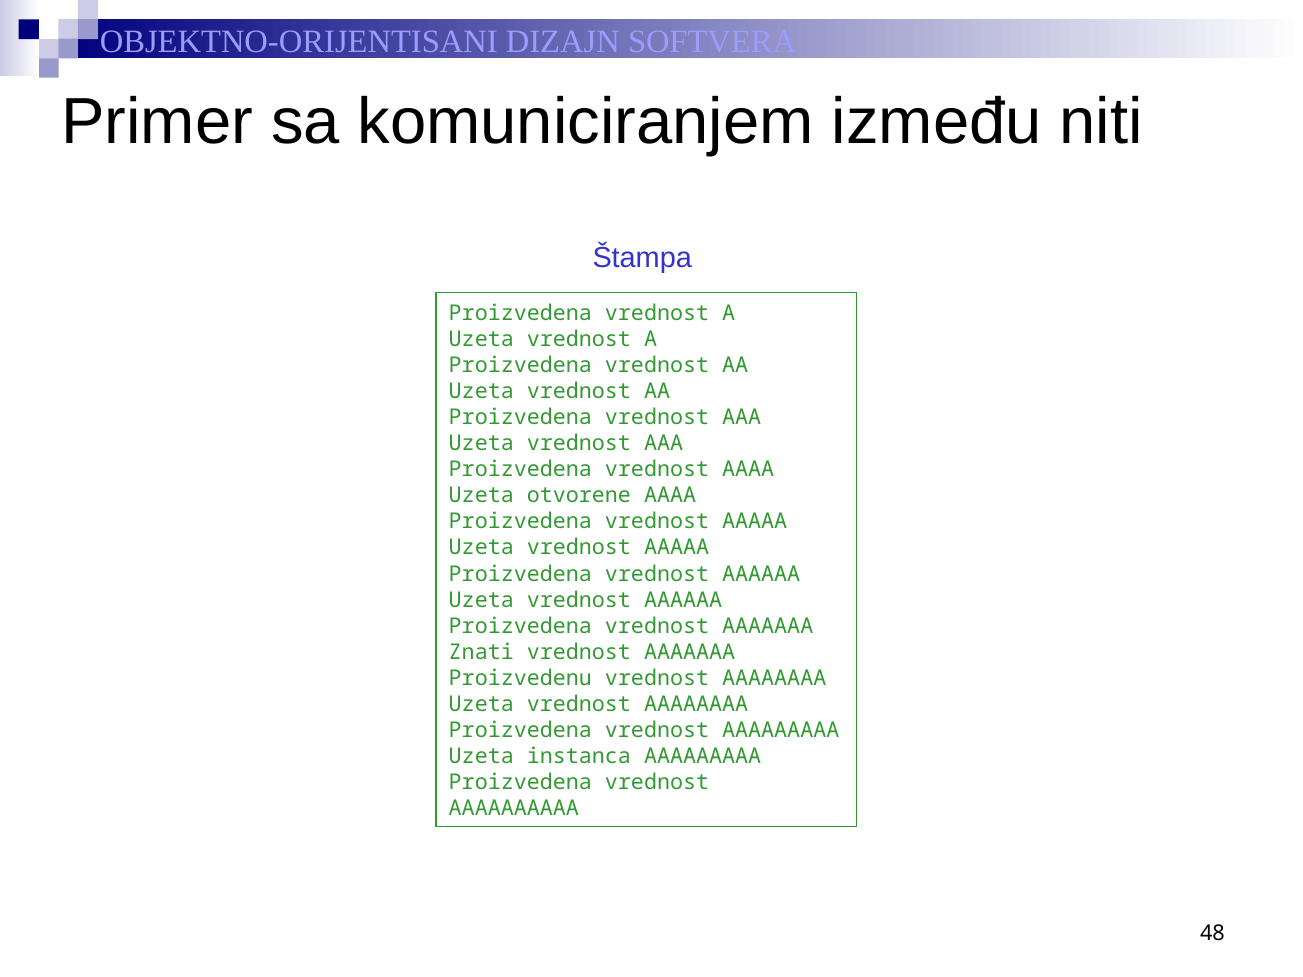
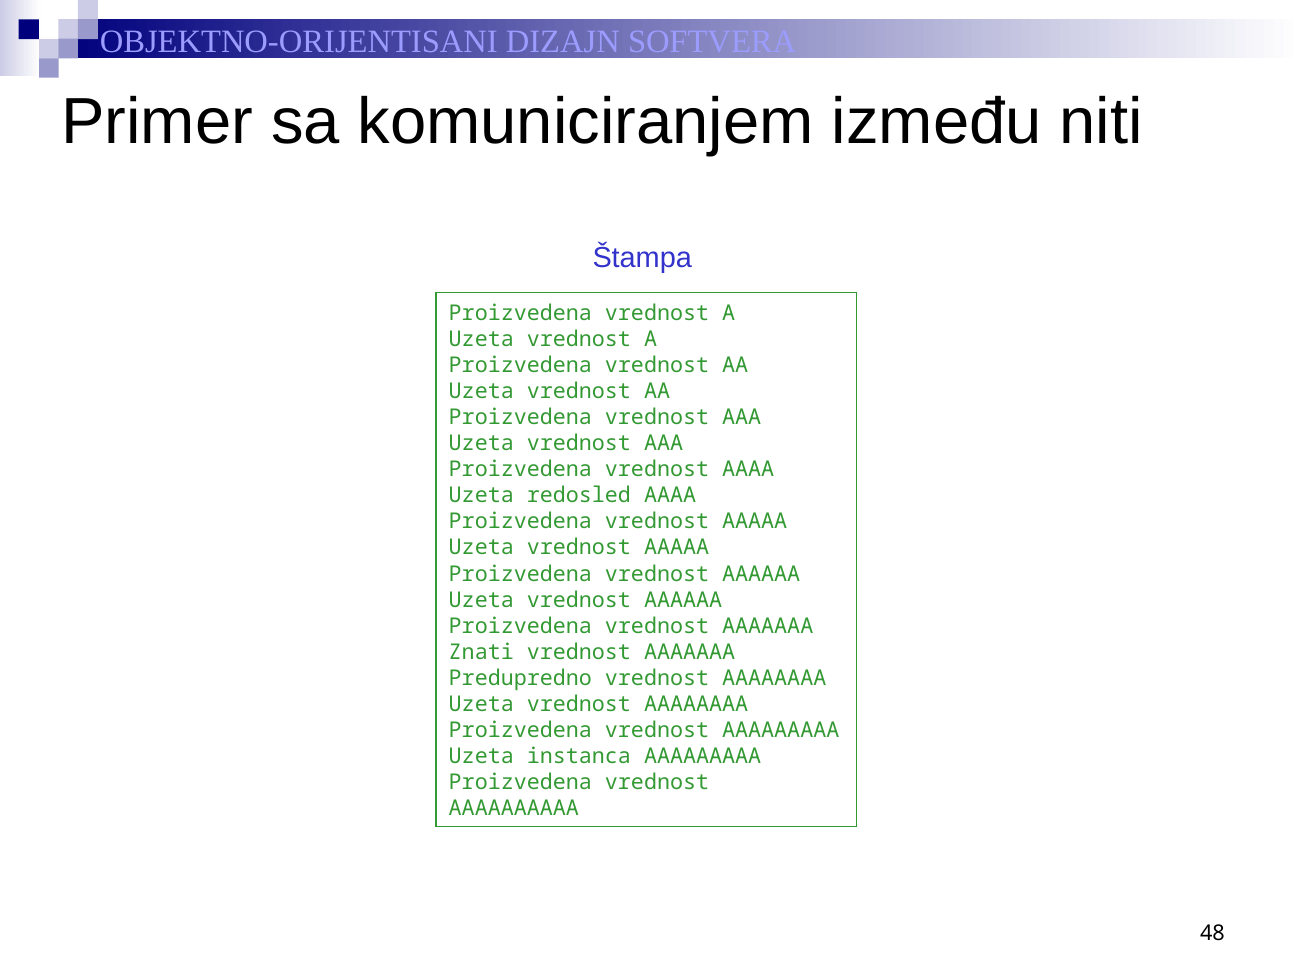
otvorene: otvorene -> redosled (579, 496)
Proizvedenu: Proizvedenu -> Predupredno (520, 678)
